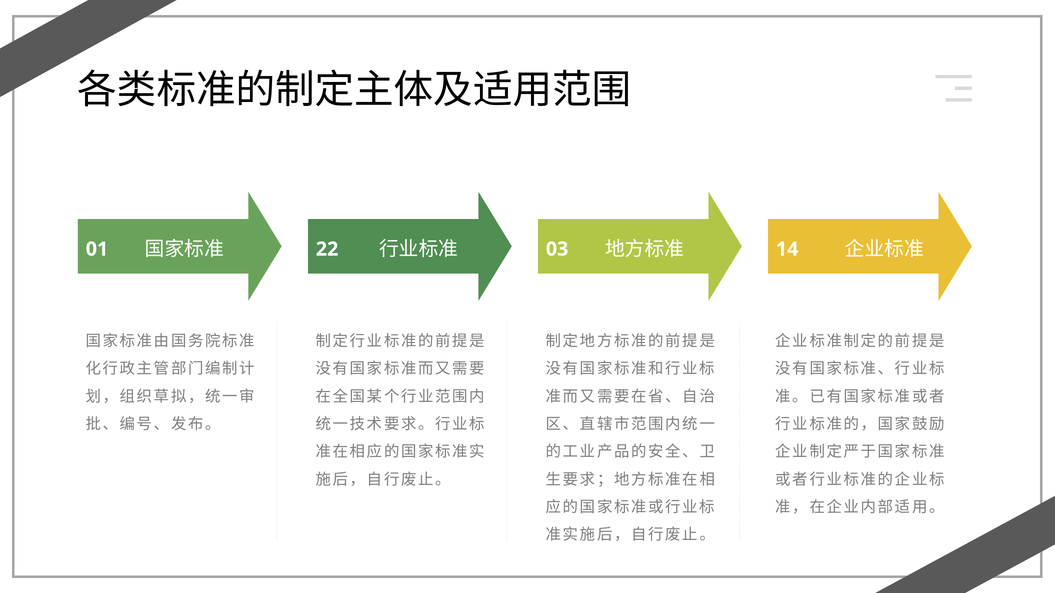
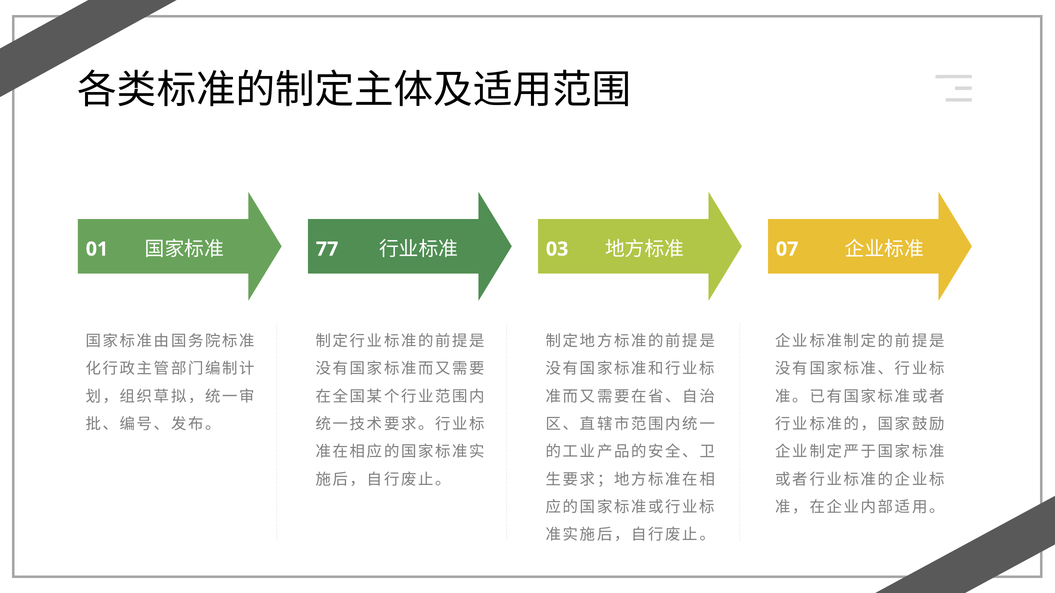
22: 22 -> 77 (327, 249)
14: 14 -> 07 (787, 249)
